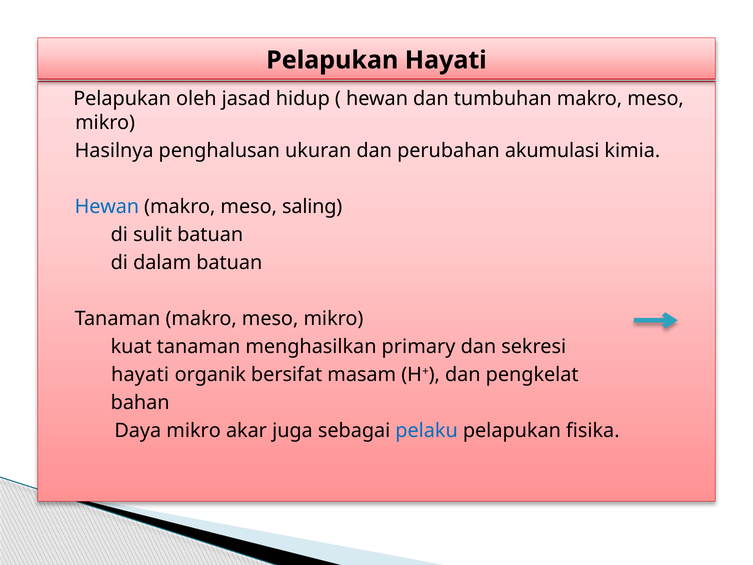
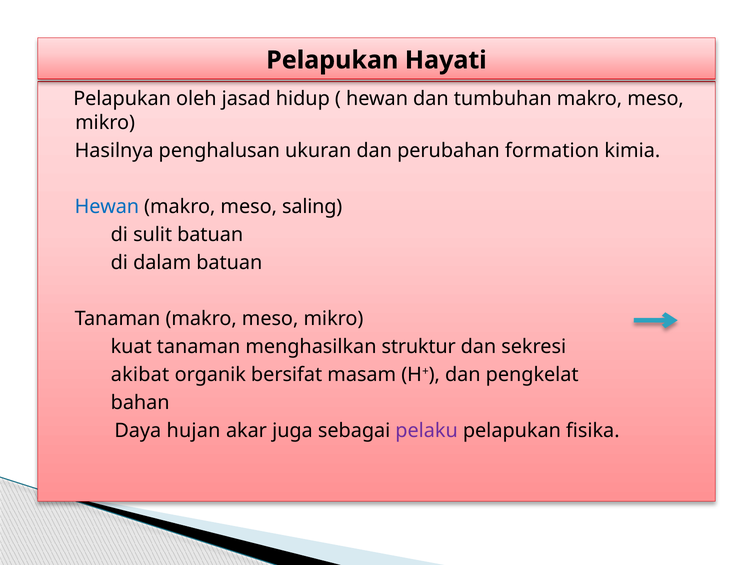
akumulasi: akumulasi -> formation (552, 150)
primary: primary -> struktur (419, 347)
hayati: hayati -> akibat (140, 375)
Daya mikro: mikro -> hujan (193, 431)
pelaku colour: blue -> purple (427, 431)
